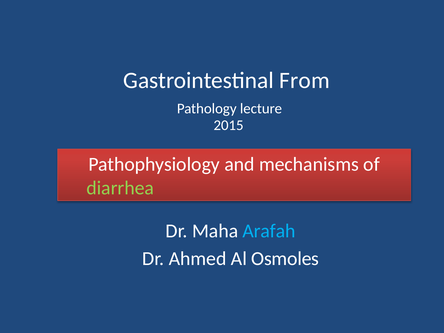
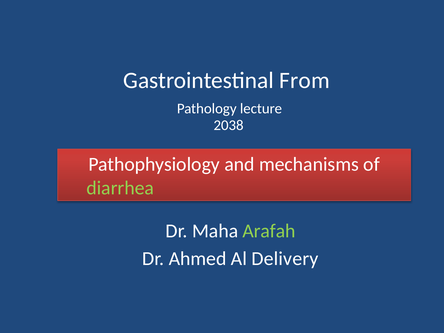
2015: 2015 -> 2038 (229, 125)
Arafah colour: light blue -> light green (269, 231)
Osmoles: Osmoles -> Delivery (285, 259)
